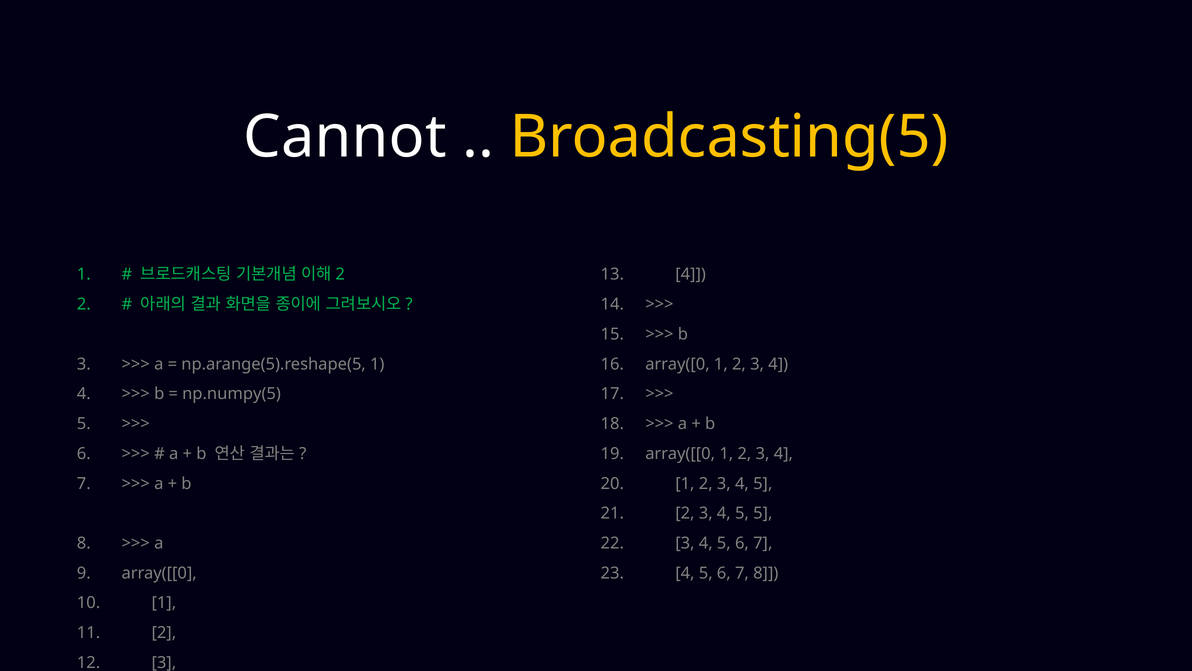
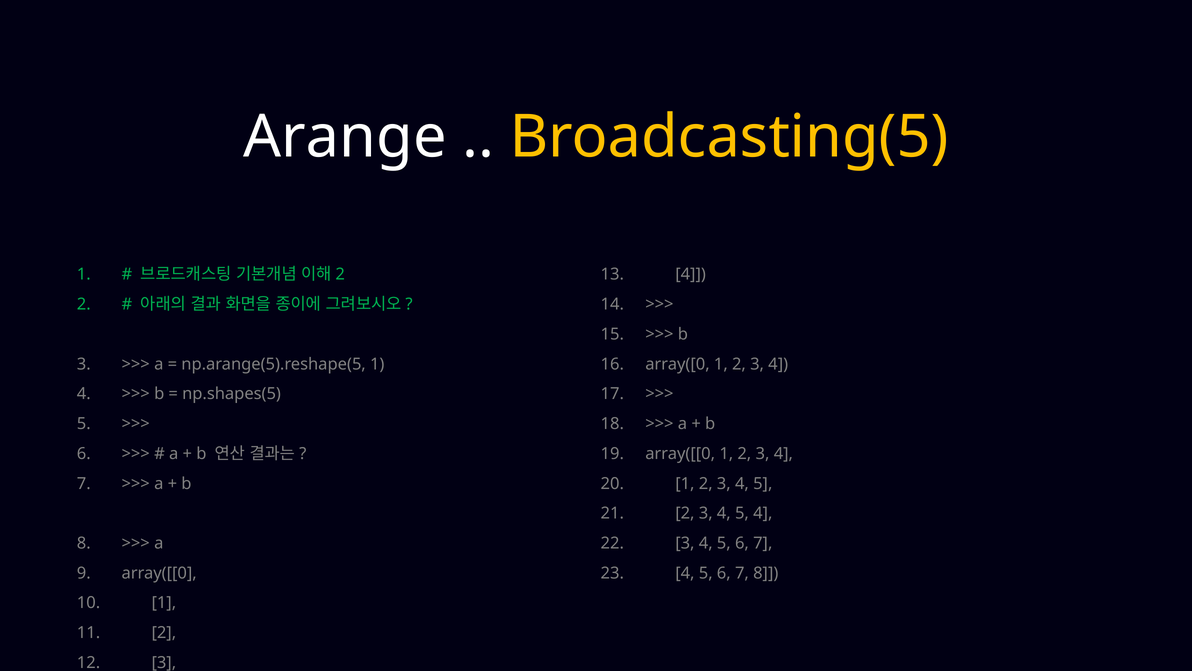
Cannot: Cannot -> Arange (345, 137)
np.numpy(5: np.numpy(5 -> np.shapes(5 (232, 394)
5 5: 5 -> 4 (763, 513)
